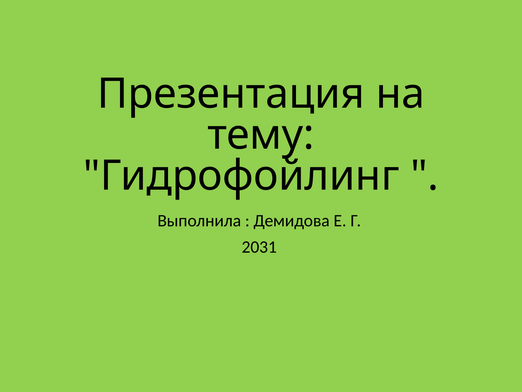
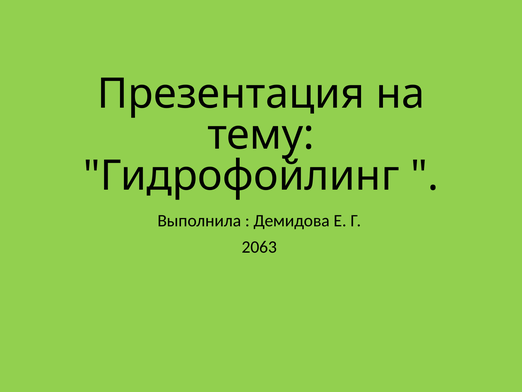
2031: 2031 -> 2063 (259, 247)
